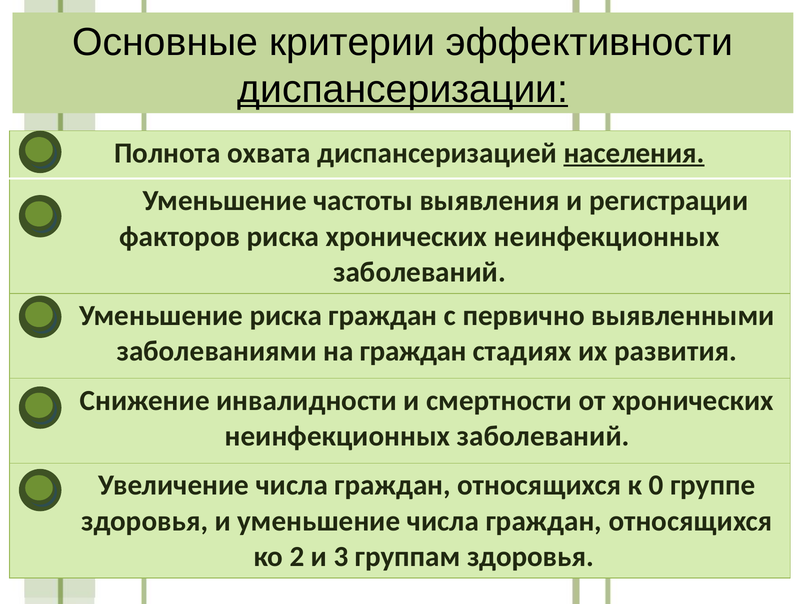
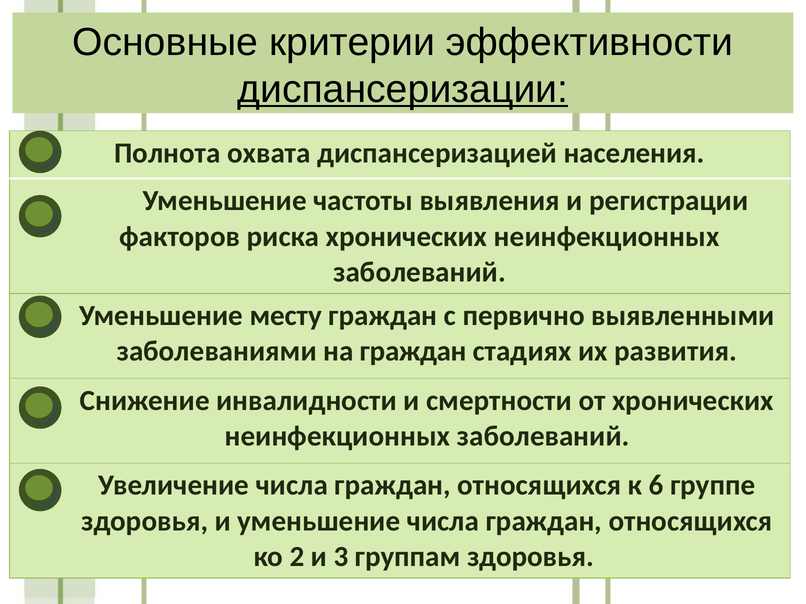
населения underline: present -> none (634, 153)
Уменьшение риска: риска -> месту (286, 316)
0: 0 -> 6 (656, 486)
